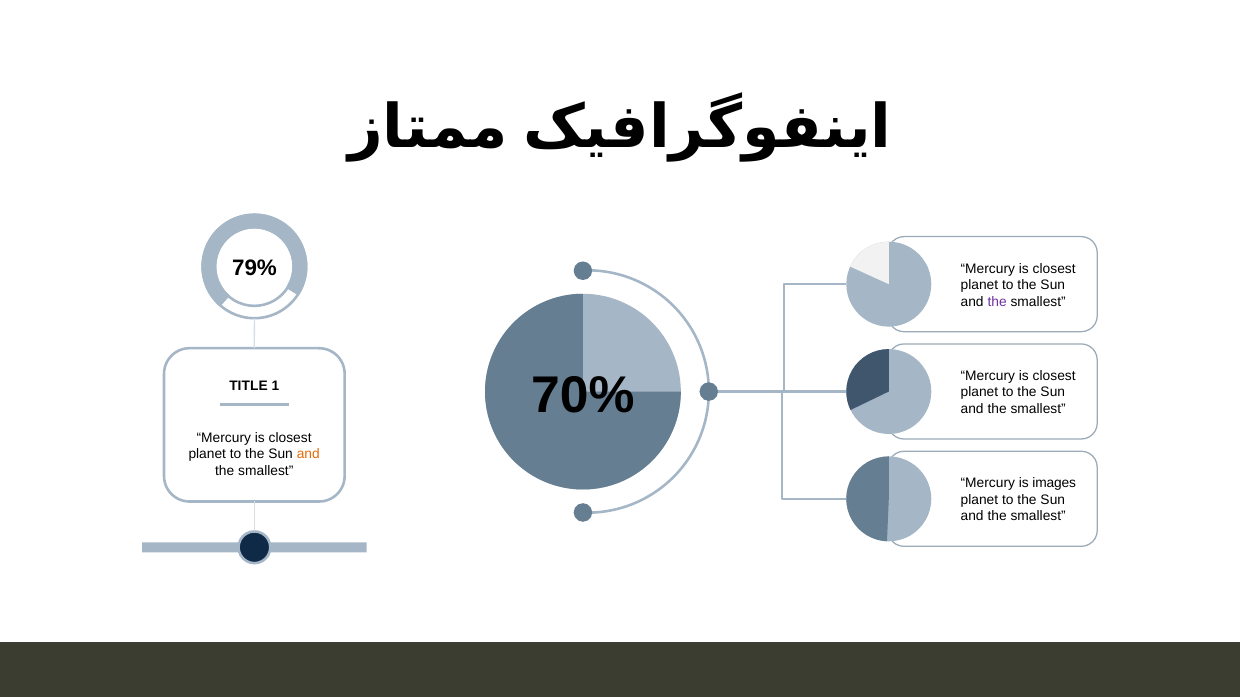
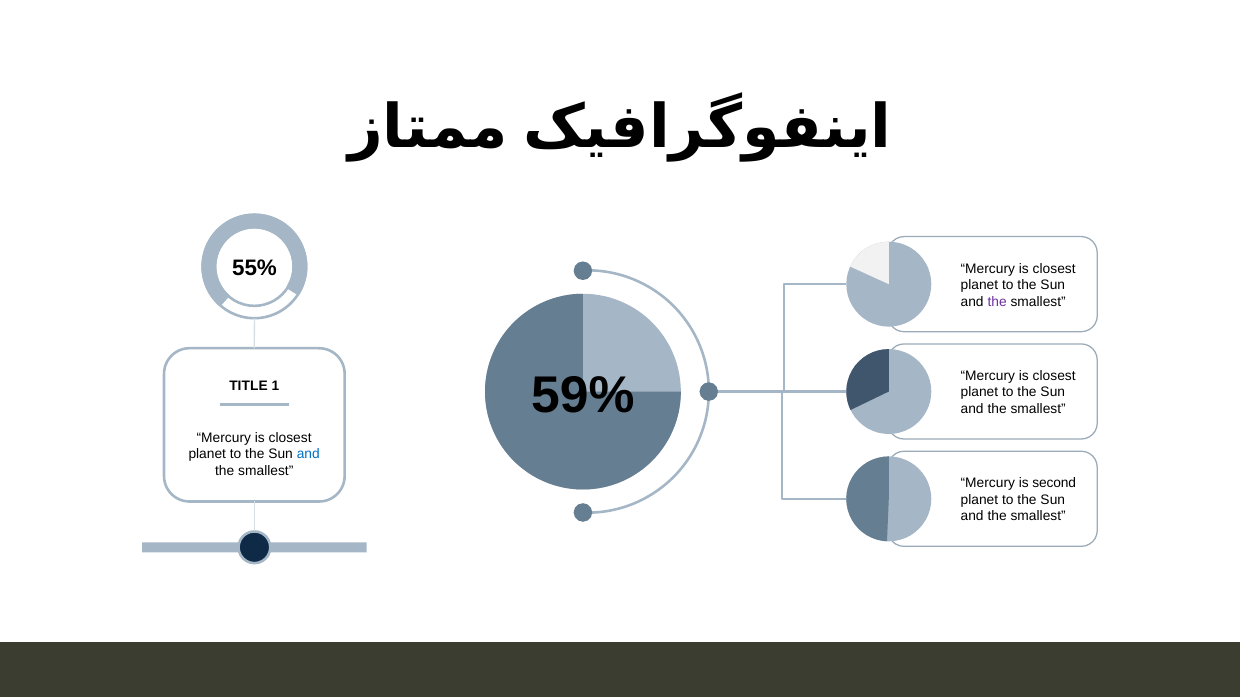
79%: 79% -> 55% (254, 268)
70%: 70% -> 59% (583, 395)
and colour: orange -> blue (308, 454)
images: images -> second (1054, 484)
